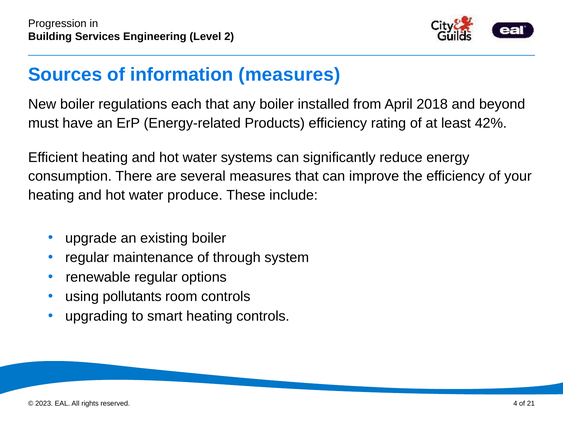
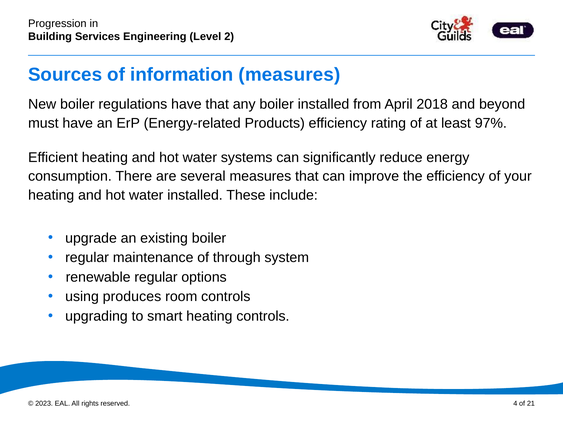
regulations each: each -> have (186, 104)
42%: 42% -> 97% (491, 123)
water produce: produce -> installed (195, 195)
pollutants: pollutants -> produces (132, 297)
